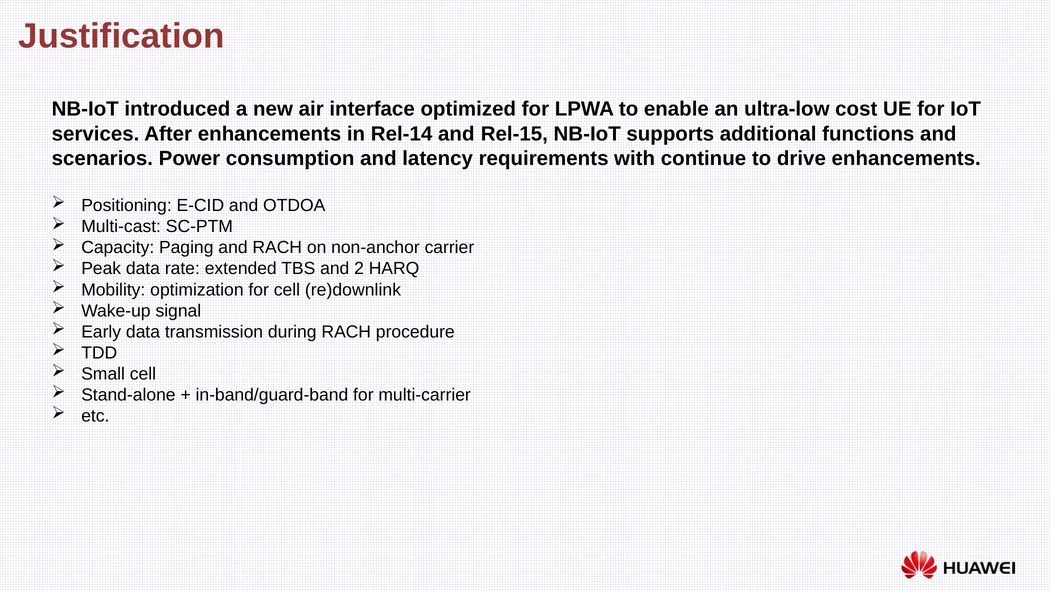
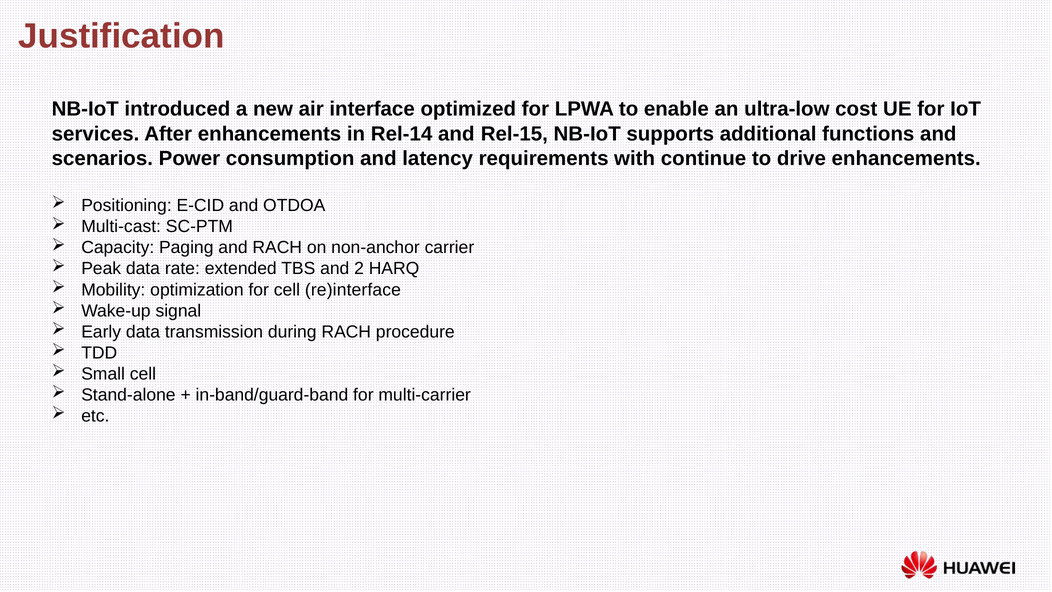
re)downlink: re)downlink -> re)interface (353, 290)
